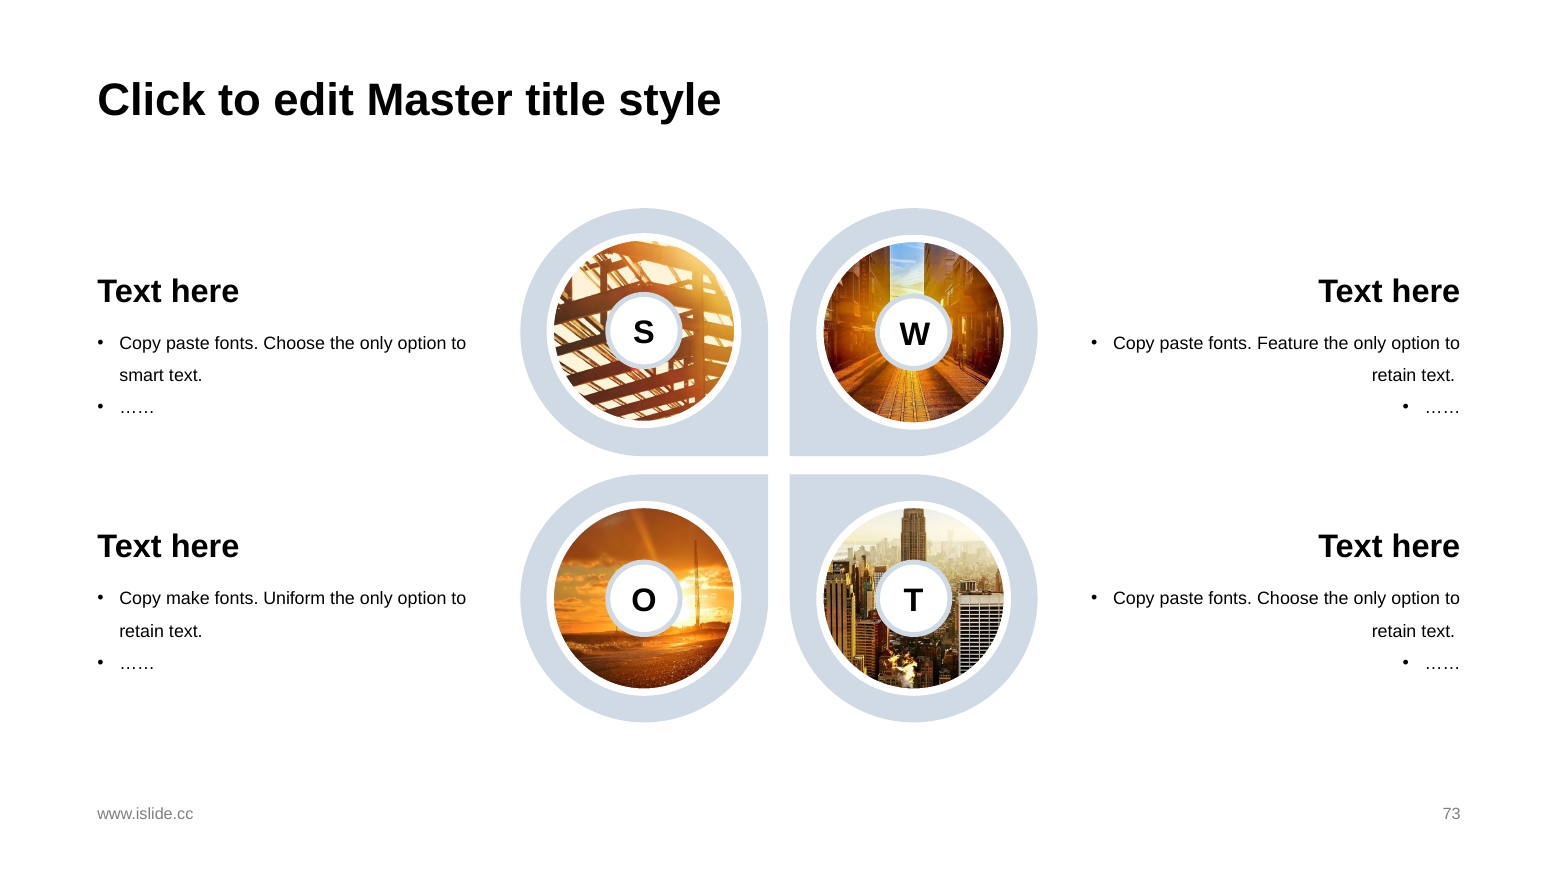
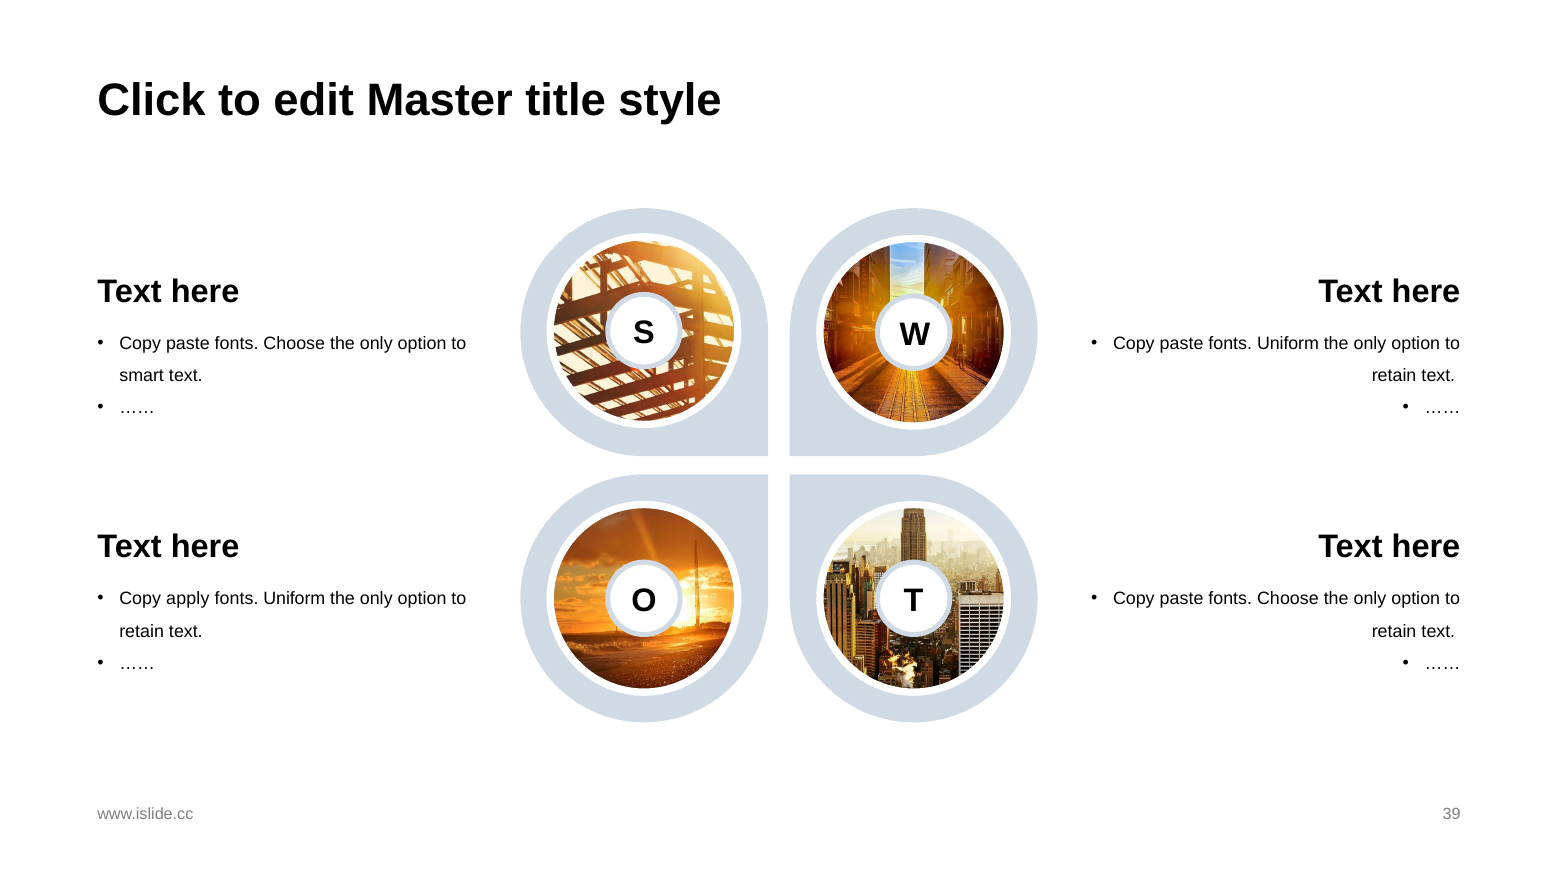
paste fonts Feature: Feature -> Uniform (1288, 343)
make: make -> apply (188, 598)
73: 73 -> 39 (1452, 813)
